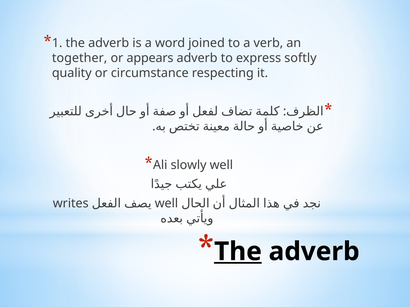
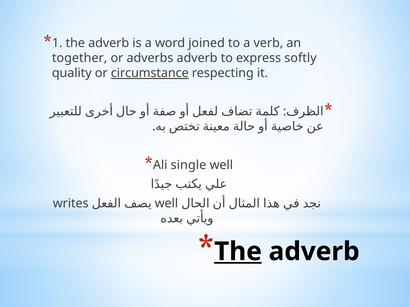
appears: appears -> adverbs (150, 58)
circumstance underline: none -> present (150, 73)
slowly: slowly -> single (188, 165)
